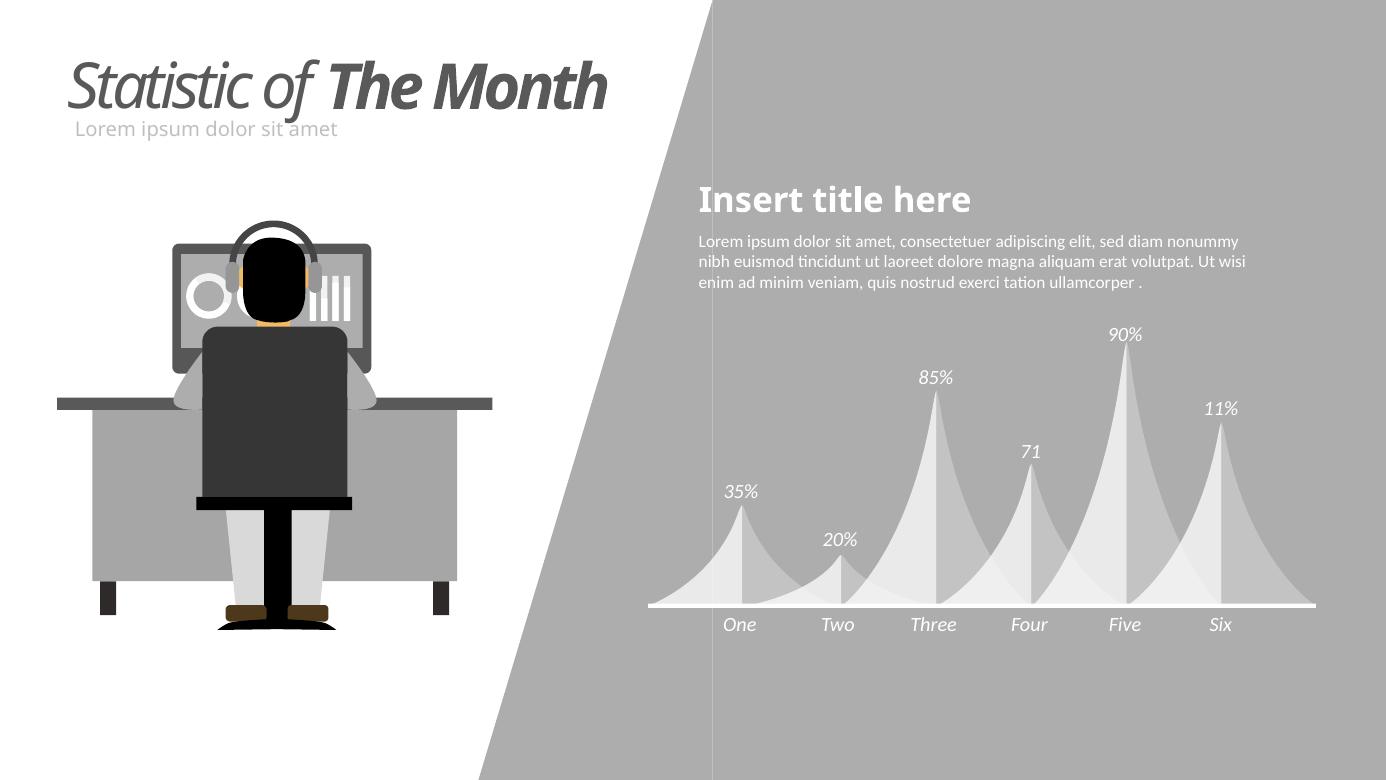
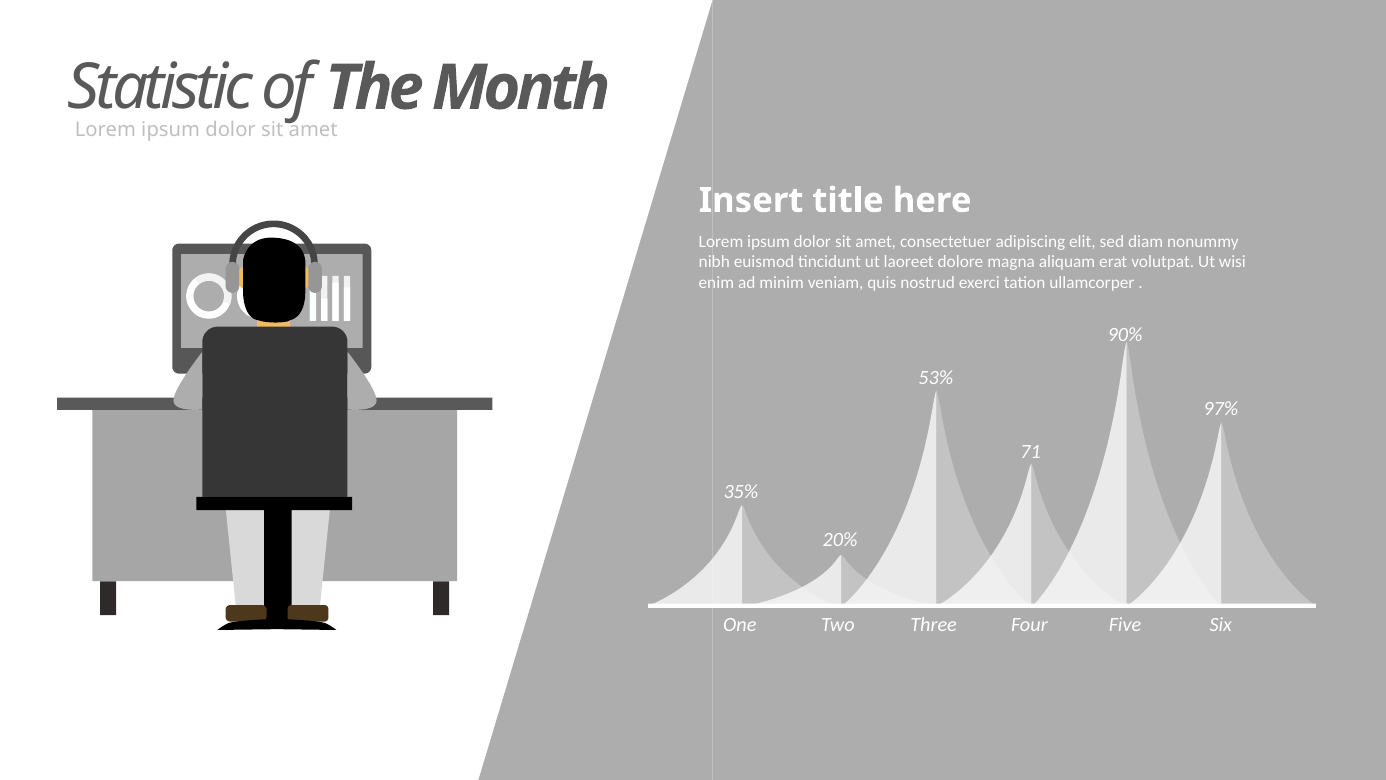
85%: 85% -> 53% (936, 377)
11%: 11% -> 97% (1221, 409)
